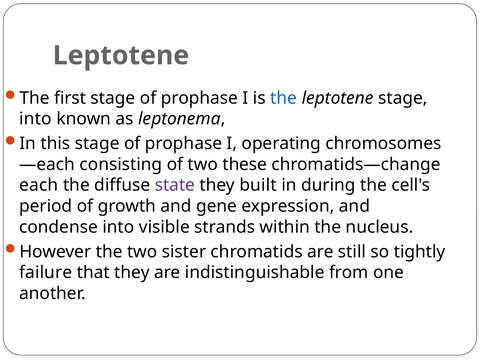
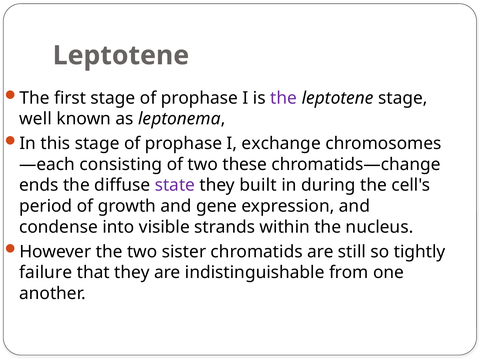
the colour: blue -> purple (284, 98)
into: into -> well (36, 119)
operating: operating -> exchange (281, 144)
each: each -> ends (39, 185)
